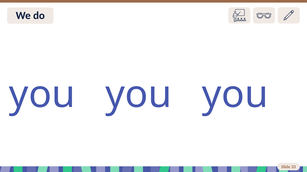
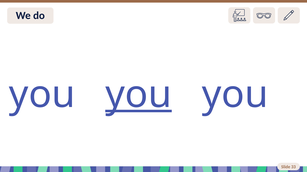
you underline: none -> present (139, 95)
